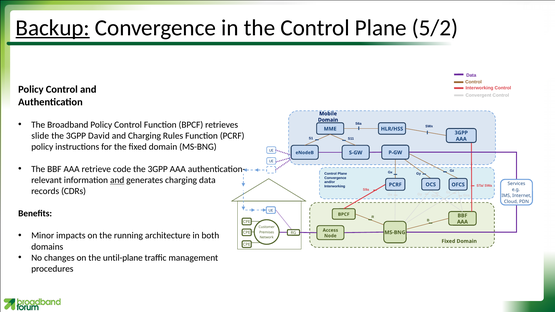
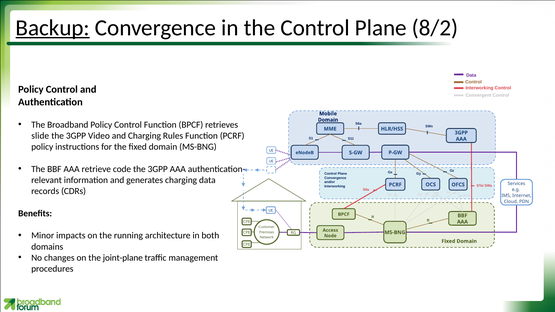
5/2: 5/2 -> 8/2 (435, 28)
David: David -> Video (99, 136)
and underline: present -> none (117, 180)
until-plane: until-plane -> joint-plane (123, 258)
